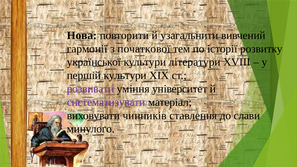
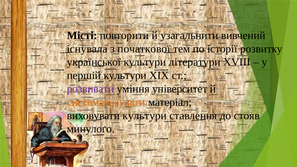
Нова: Нова -> Місті (82, 35)
гармонії: гармонії -> існувала (87, 49)
систематизувати colour: purple -> orange (106, 102)
виховувати чинників: чинників -> культури (145, 116)
слави: слави -> стояв (247, 116)
